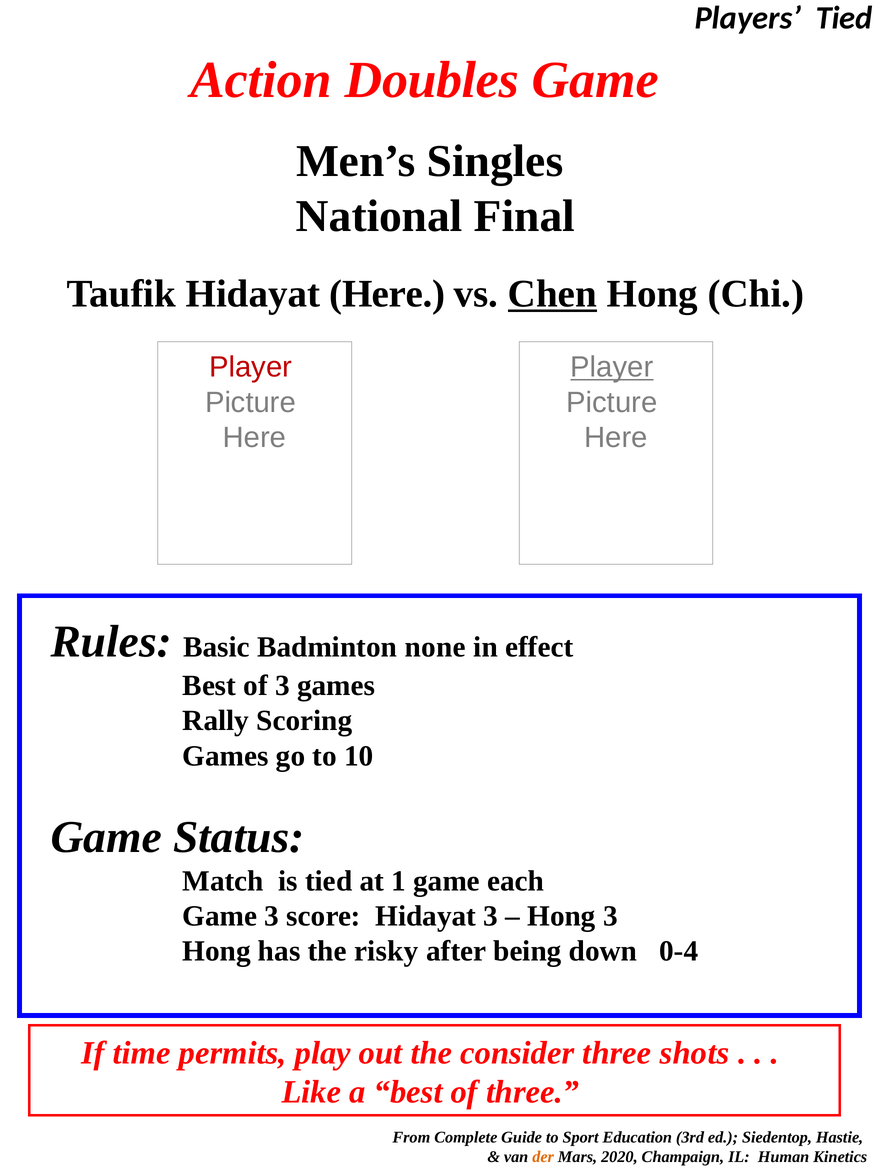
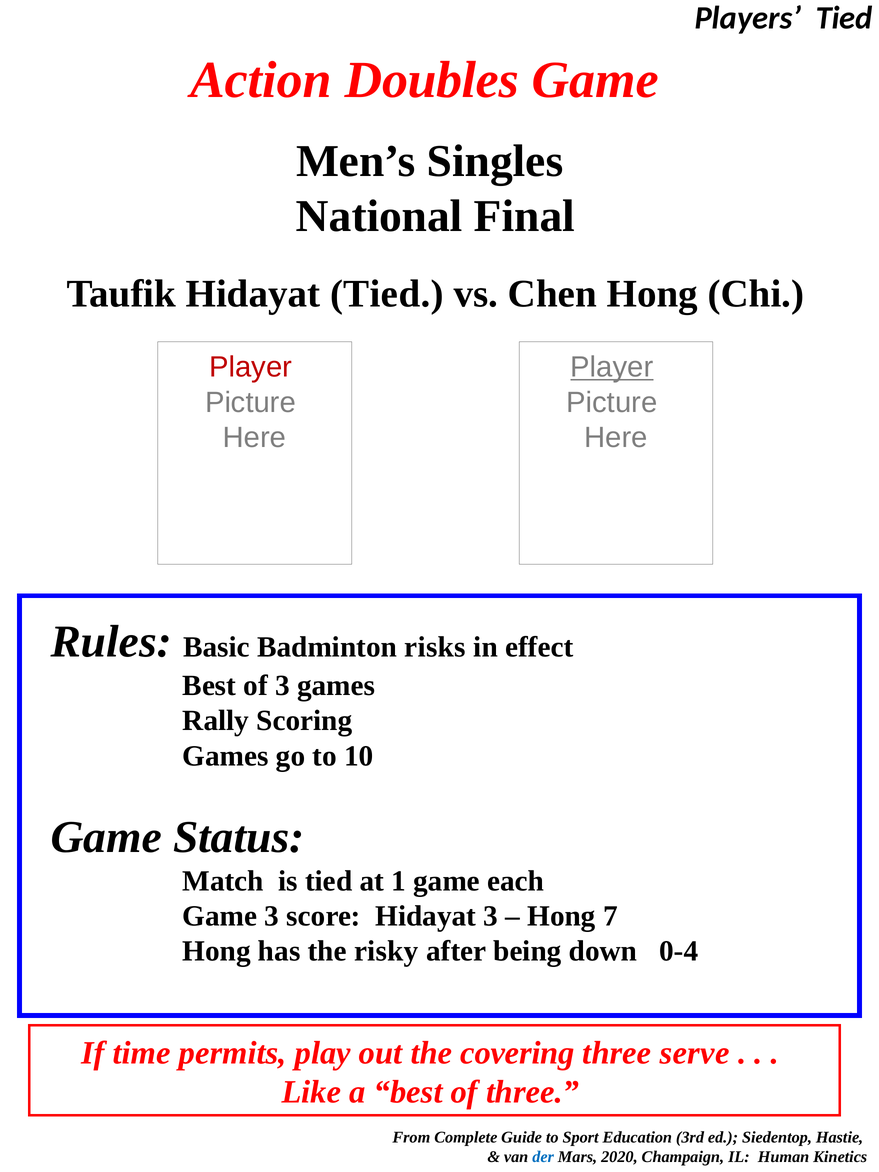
Hidayat Here: Here -> Tied (387, 294)
Chen underline: present -> none (552, 294)
none: none -> risks (435, 647)
Hong 3: 3 -> 7 (610, 916)
consider: consider -> covering (517, 1053)
shots: shots -> serve (695, 1053)
der colour: orange -> blue (543, 1157)
